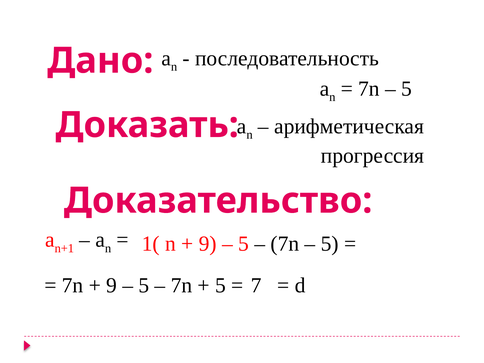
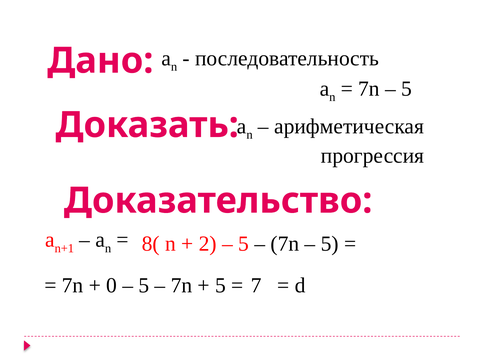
1(: 1( -> 8( (151, 244)
9: 9 -> 2 (208, 244)
9: 9 -> 0 (112, 285)
